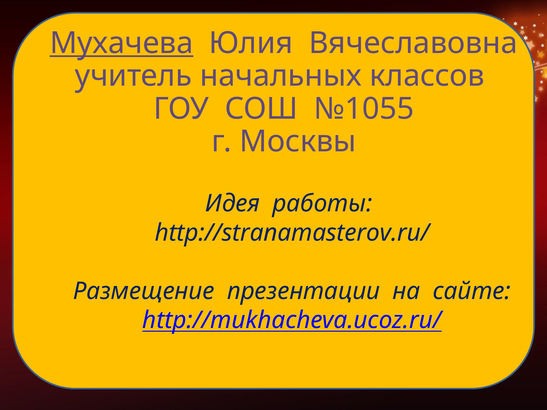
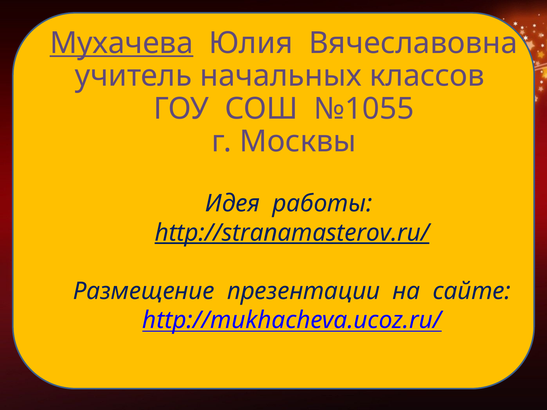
http://stranamasterov.ru/ underline: none -> present (292, 233)
